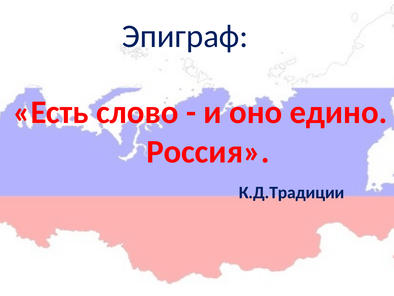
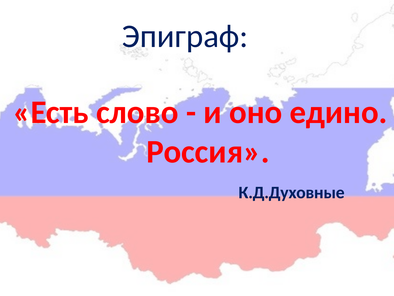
К.Д.Традиции: К.Д.Традиции -> К.Д.Духовные (292, 192)
